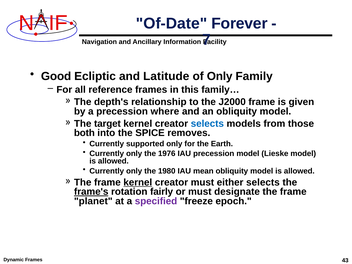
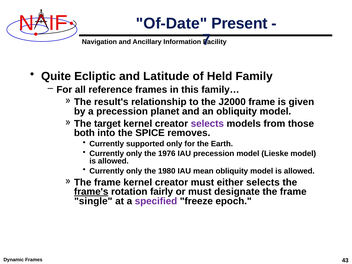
Forever: Forever -> Present (239, 24)
Good: Good -> Quite (56, 76)
of Only: Only -> Held (220, 76)
depth's: depth's -> result's (111, 102)
where: where -> planet (165, 111)
selects colour: blue -> purple (207, 124)
kernel underline: present -> none (138, 182)
planet: planet -> single (93, 201)
